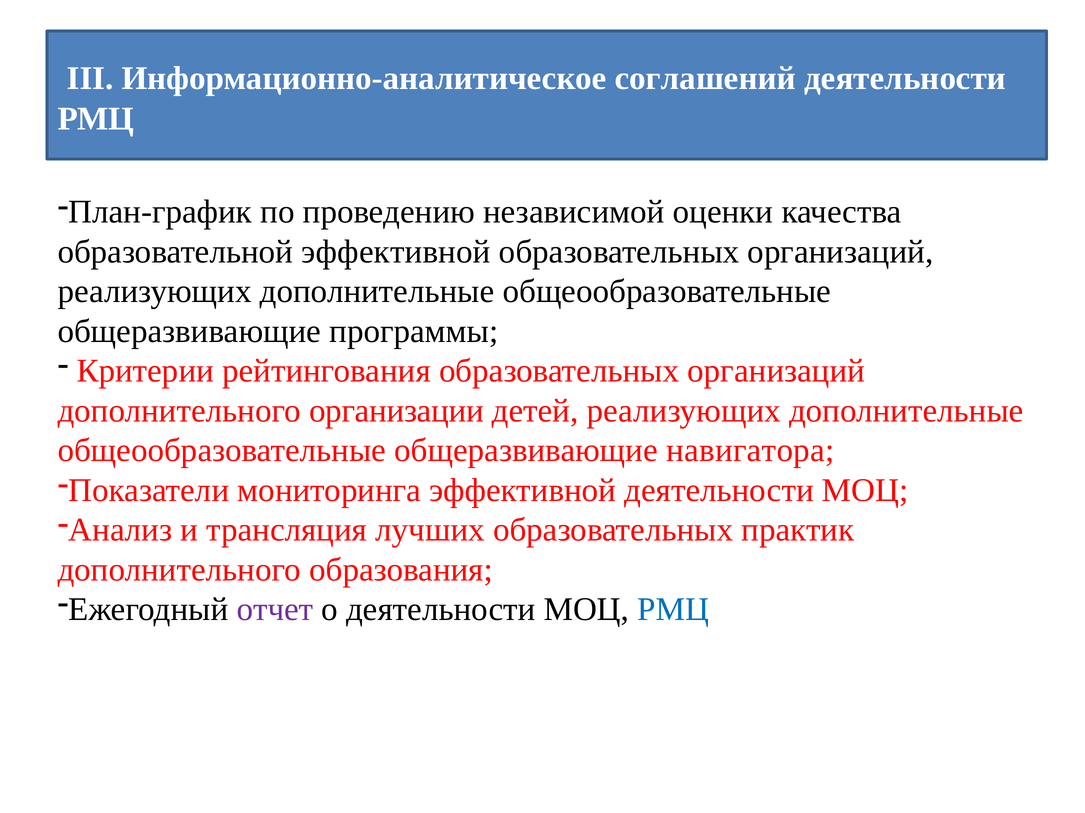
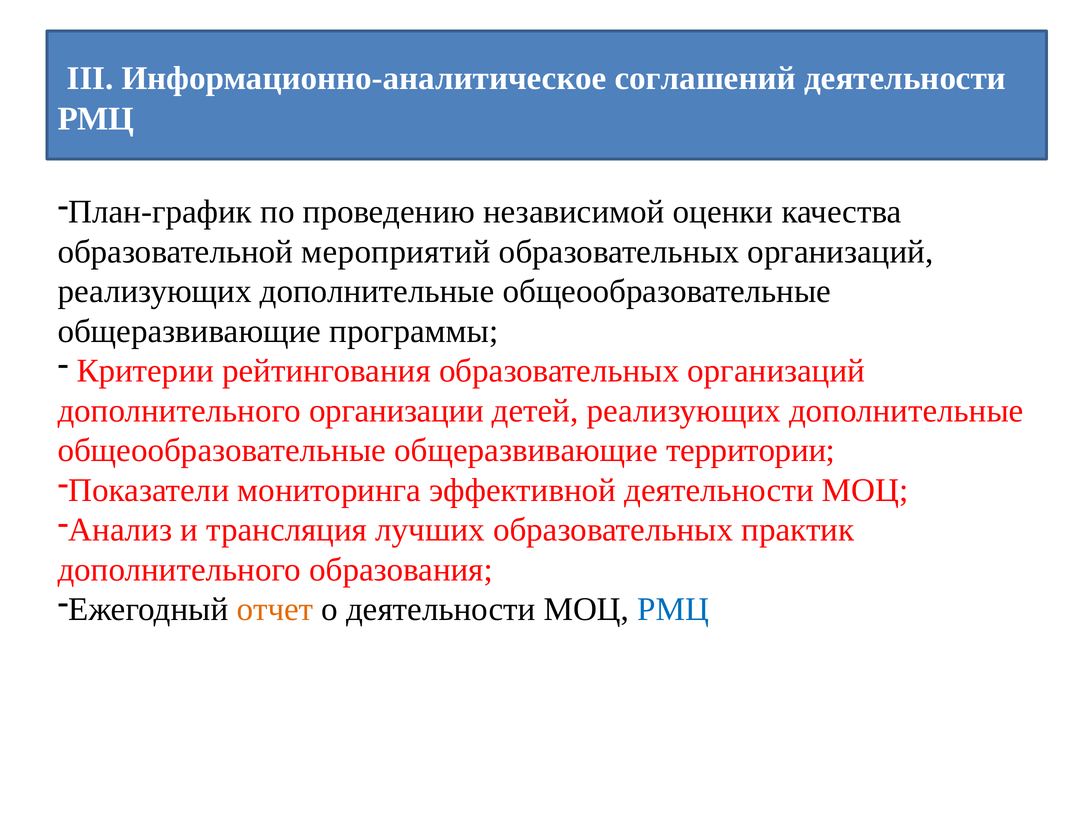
образовательной эффективной: эффективной -> мероприятий (396, 252)
навигатора: навигатора -> территории (751, 451)
отчет colour: purple -> orange (275, 610)
